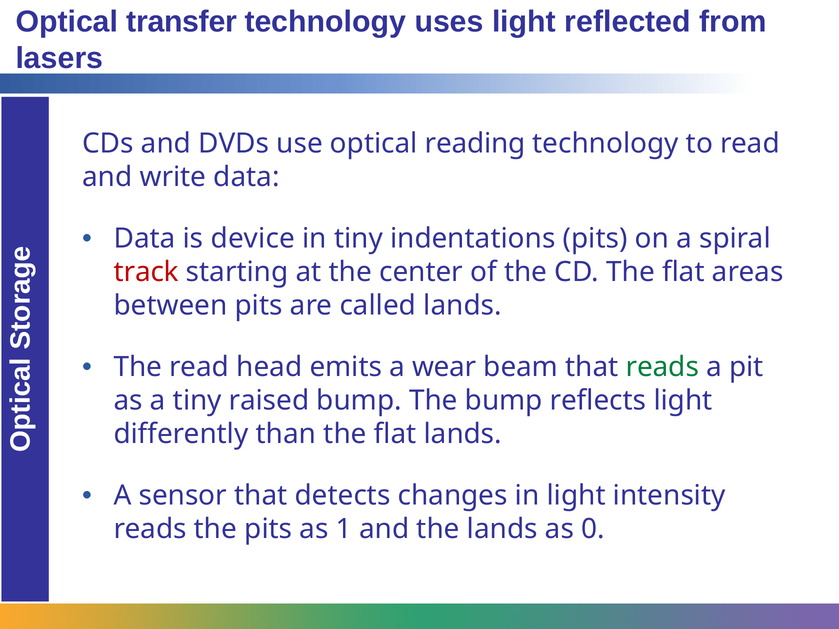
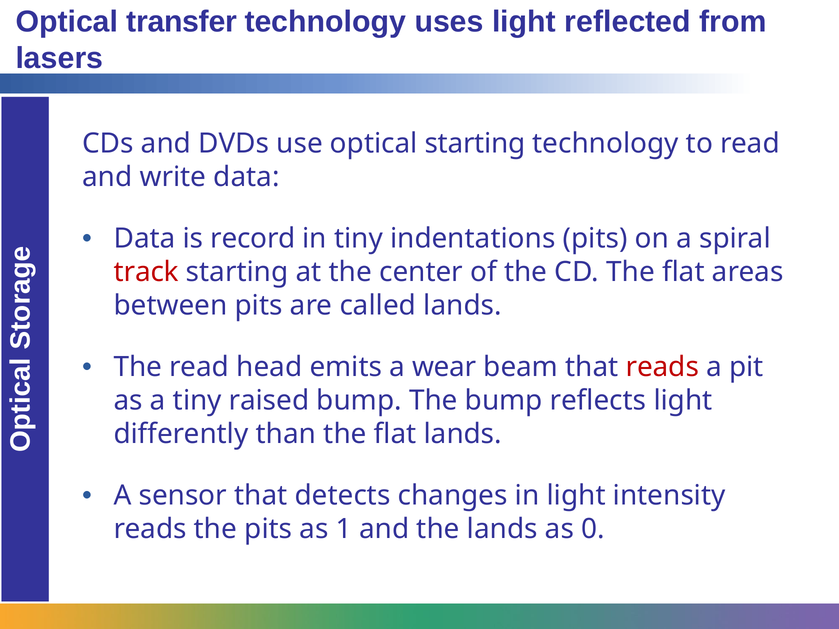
optical reading: reading -> starting (475, 143)
device: device -> record (253, 238)
reads colour: green -> red (662, 367)
